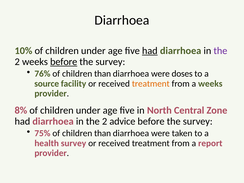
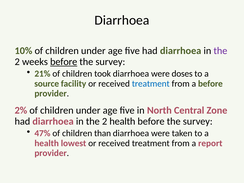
had underline: present -> none (150, 51)
76%: 76% -> 21% (42, 74)
than: than -> took (103, 74)
treatment colour: orange -> blue (151, 84)
a weeks: weeks -> before (210, 84)
8%: 8% -> 2% (21, 110)
2 advice: advice -> health (122, 121)
75%: 75% -> 47% (42, 133)
health survey: survey -> lowest (74, 143)
